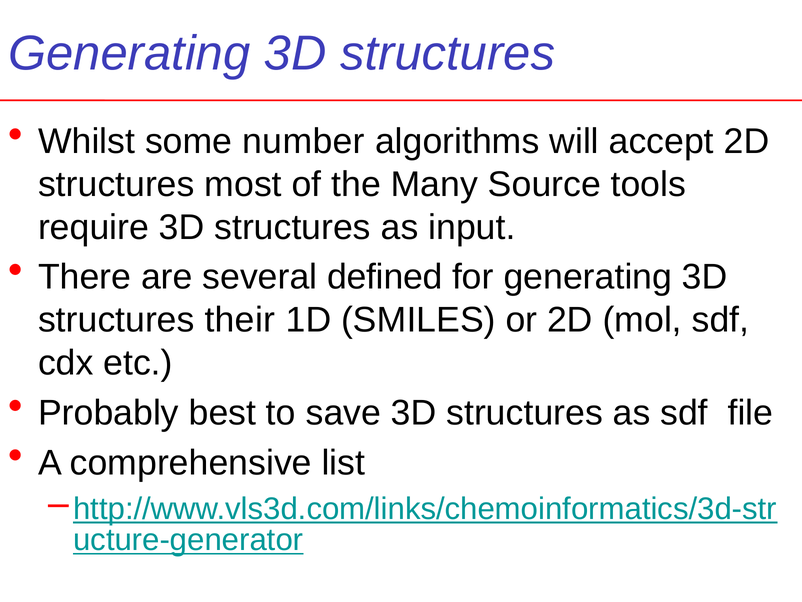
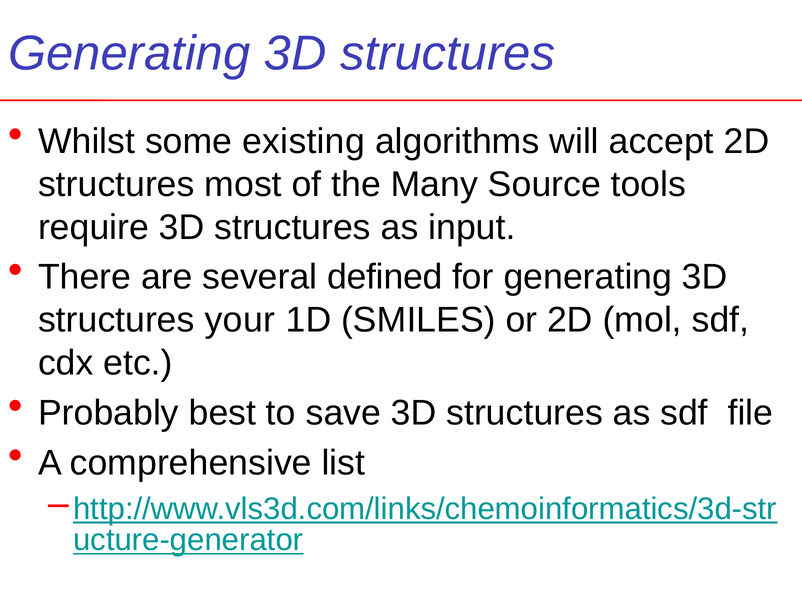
number: number -> existing (304, 142)
their: their -> your (240, 320)
